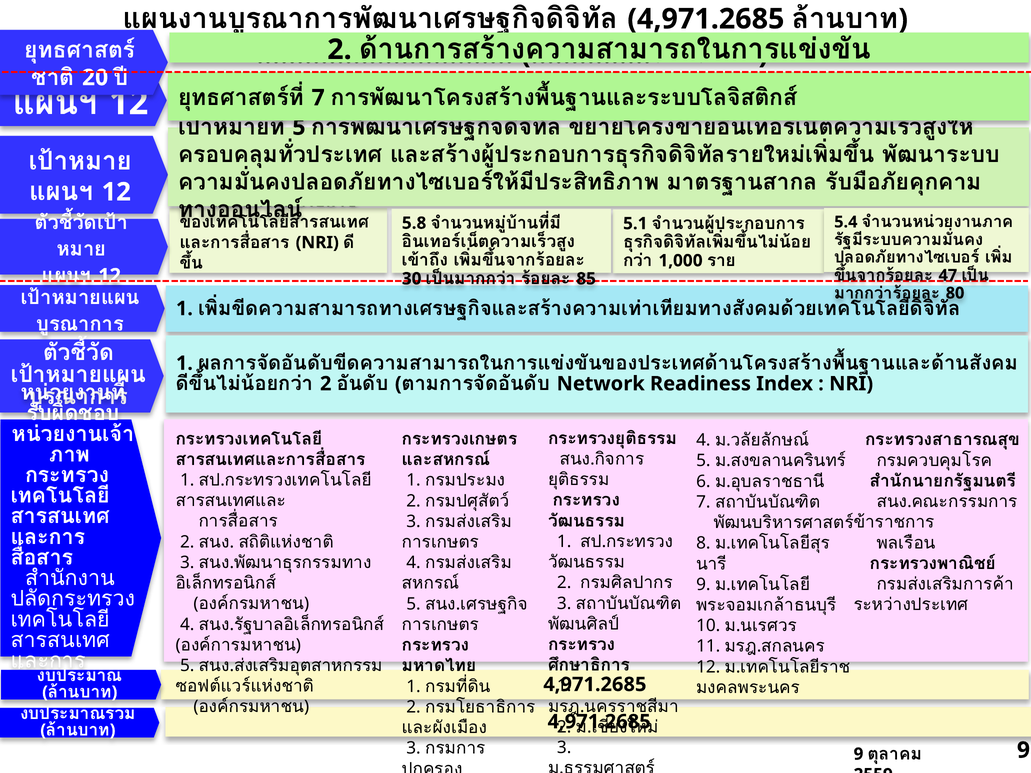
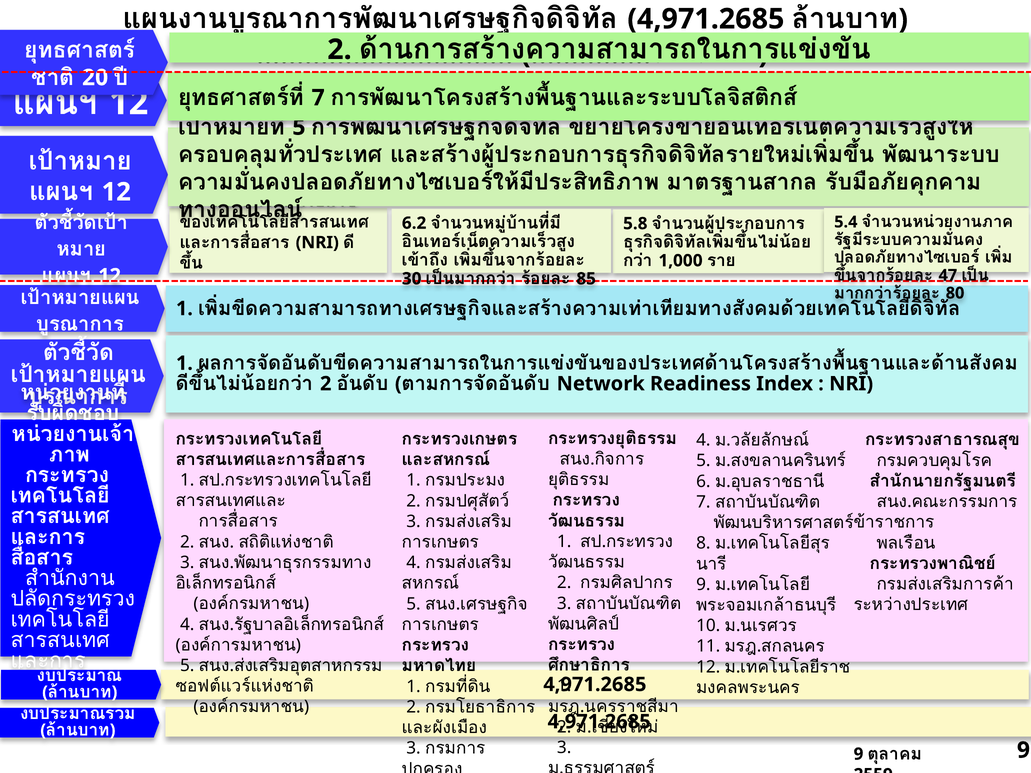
5.8: 5.8 -> 6.2 (414, 223)
5.1: 5.1 -> 5.8 (635, 224)
